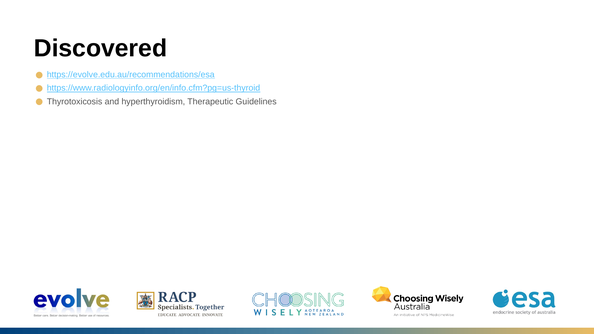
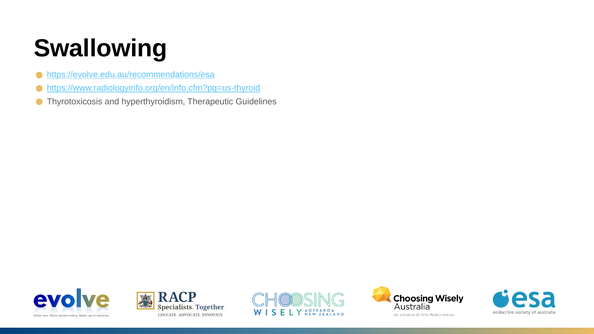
Discovered: Discovered -> Swallowing (101, 48)
